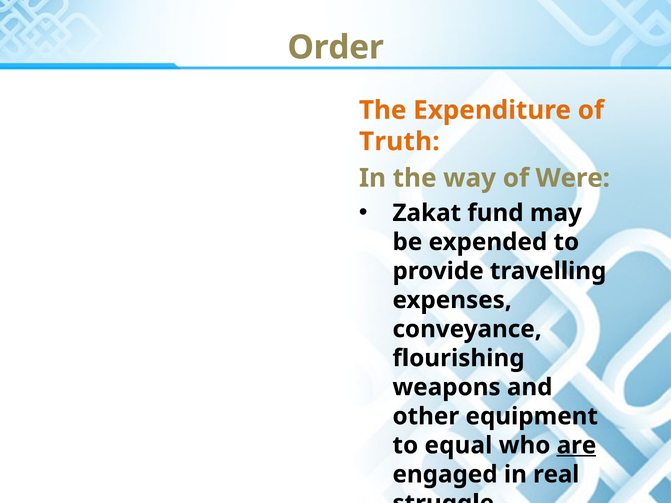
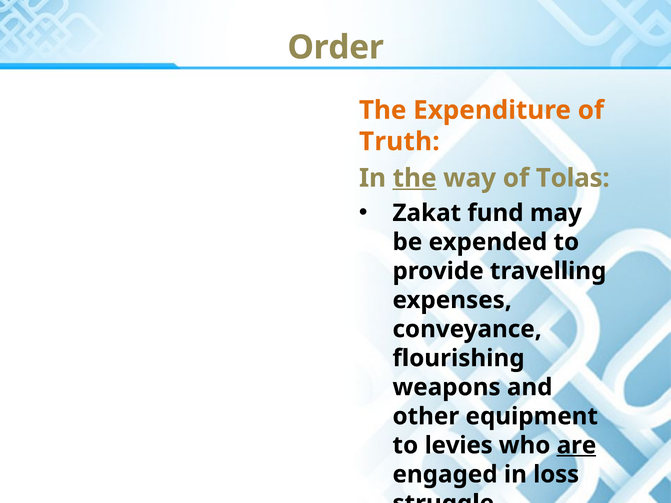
the underline: none -> present (415, 178)
Were: Were -> Tolas (573, 178)
equal: equal -> levies (459, 446)
real: real -> loss (556, 475)
